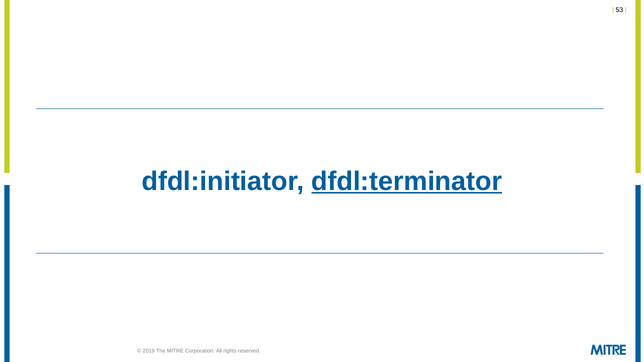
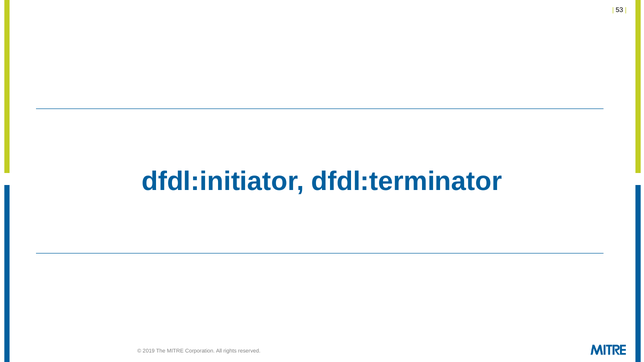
dfdl:terminator underline: present -> none (407, 181)
